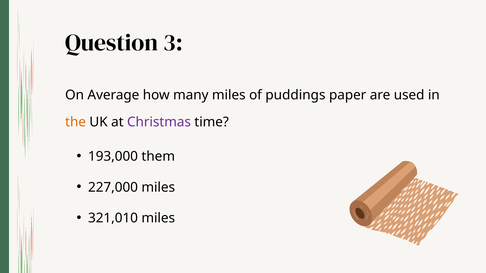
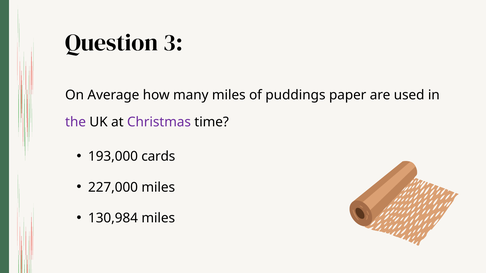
the colour: orange -> purple (76, 122)
them: them -> cards (158, 157)
321,010: 321,010 -> 130,984 (113, 218)
